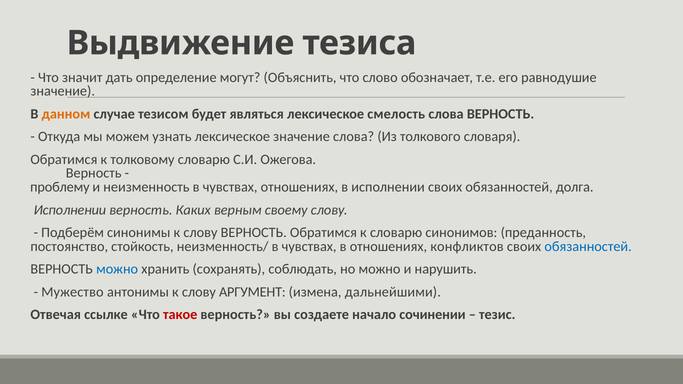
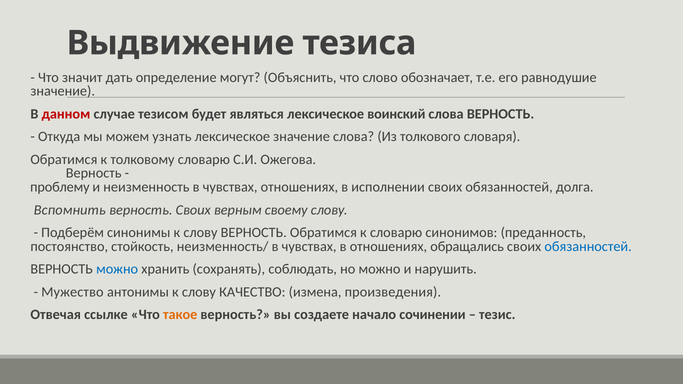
данном colour: orange -> red (66, 114)
смелость: смелость -> воинский (396, 114)
Исполнении: Исполнении -> Вспомнить (70, 210)
верность Каких: Каких -> Своих (193, 210)
конфликтов: конфликтов -> обращались (467, 247)
АРГУМЕНТ: АРГУМЕНТ -> КАЧЕСТВО (252, 292)
дальнейшими: дальнейшими -> произведения (393, 292)
такое colour: red -> orange (180, 315)
